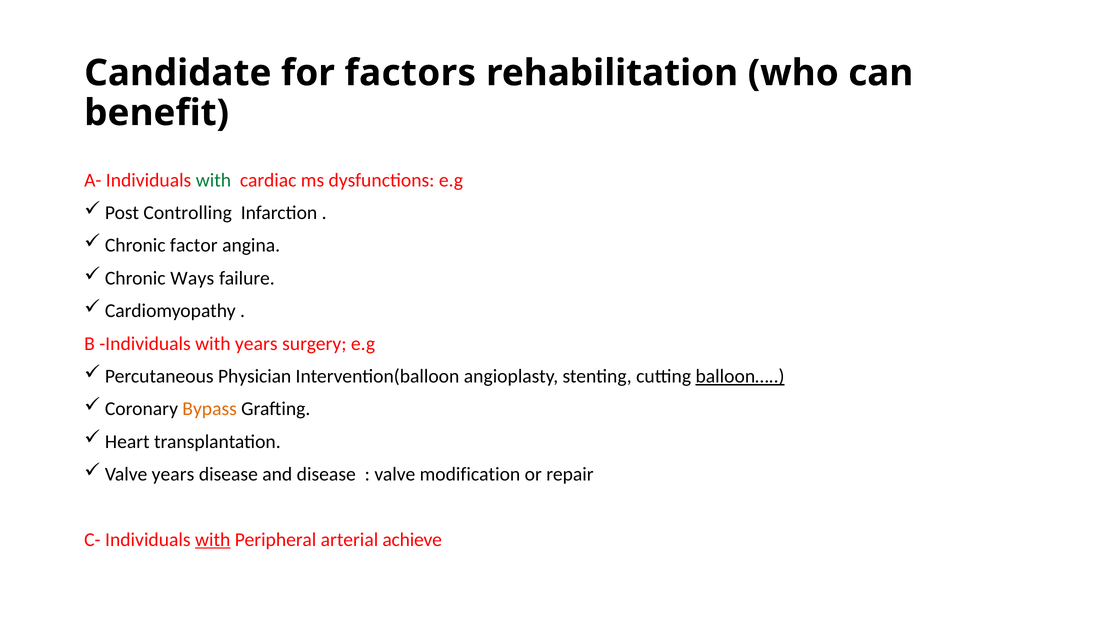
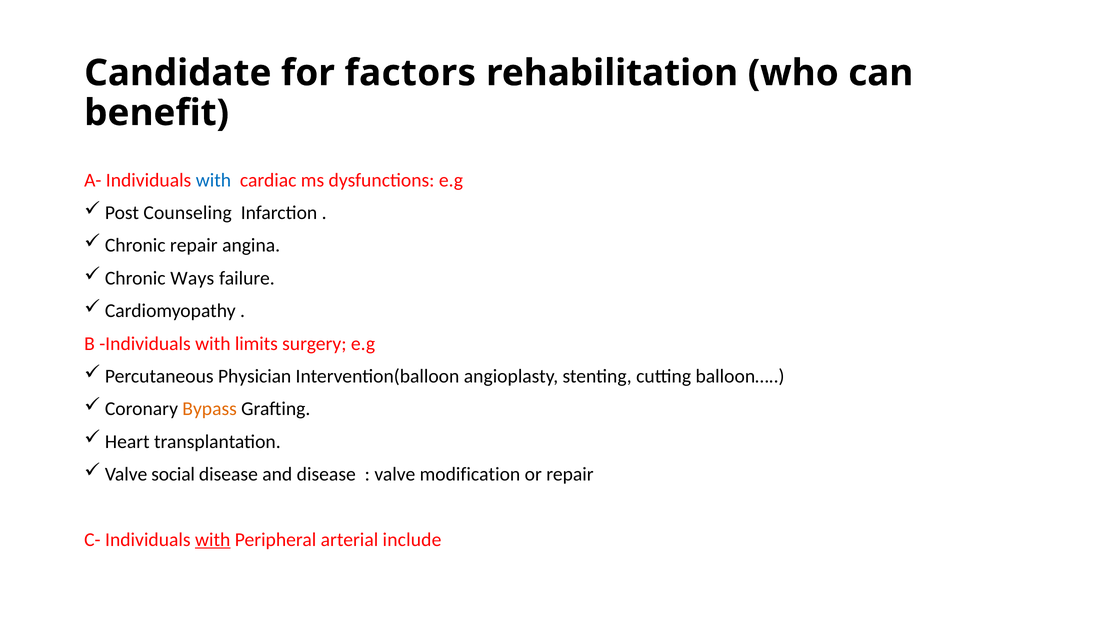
with colour: green -> blue (213, 180)
Controlling: Controlling -> Counseling (188, 213)
factor: factor -> repair (194, 245)
with years: years -> limits (256, 343)
balloon… underline: present -> none (740, 376)
years: years -> social (173, 474)
achieve: achieve -> include (412, 539)
